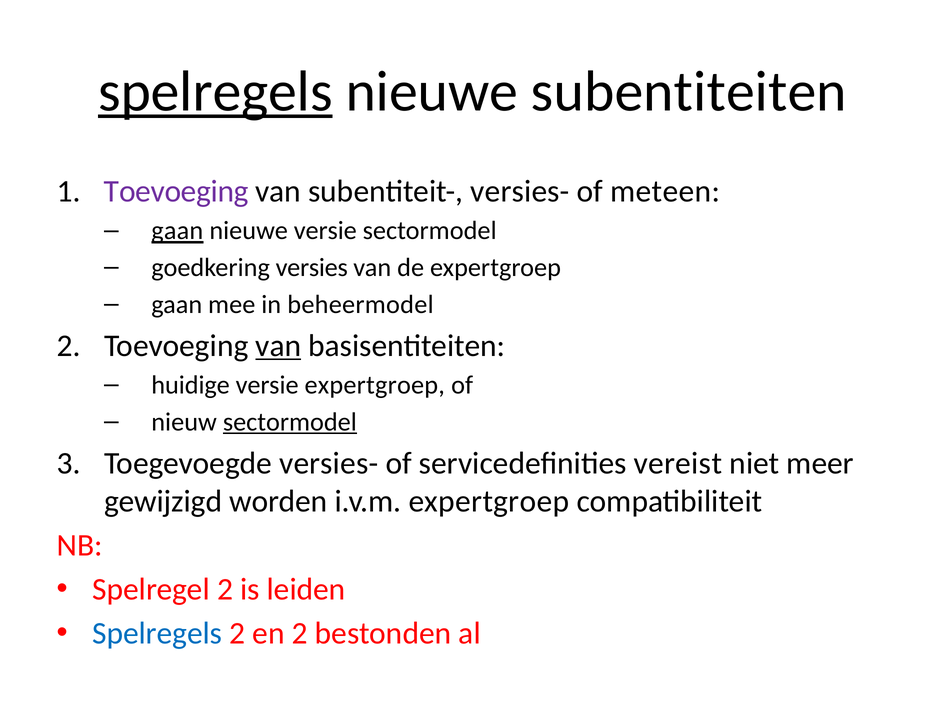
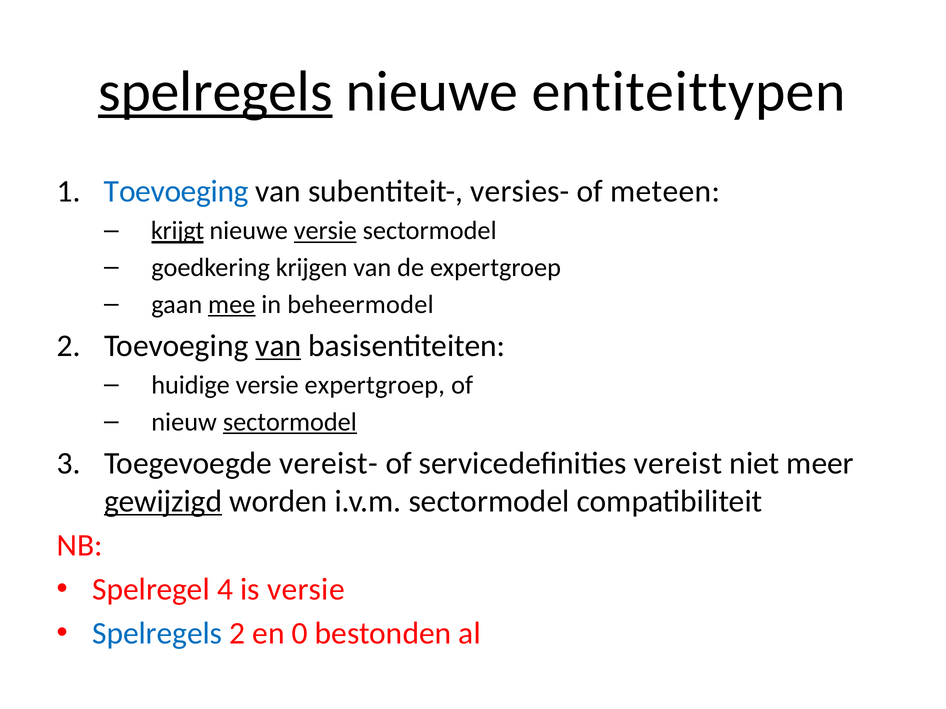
subentiteiten: subentiteiten -> entiteittypen (689, 92)
Toevoeging colour: purple -> blue (176, 191)
gaan: gaan -> krijgt (178, 231)
versie underline: none -> present (325, 231)
versies: versies -> krijgen (312, 268)
mee underline: none -> present (232, 305)
Toegevoegde versies-: versies- -> vereist- (329, 464)
gewijzigd underline: none -> present (163, 502)
i.v.m expertgroep: expertgroep -> sectormodel (489, 502)
Spelregel 2: 2 -> 4 (225, 590)
is leiden: leiden -> versie (306, 590)
en 2: 2 -> 0 (300, 634)
